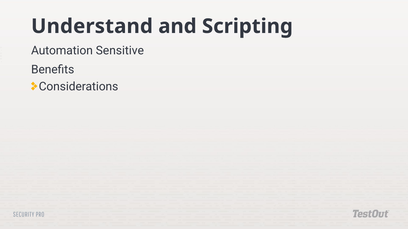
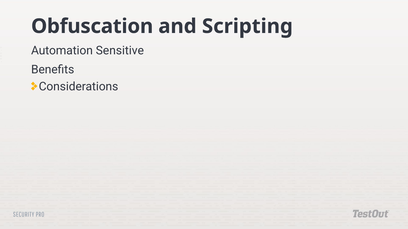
Understand: Understand -> Obfuscation (92, 26)
